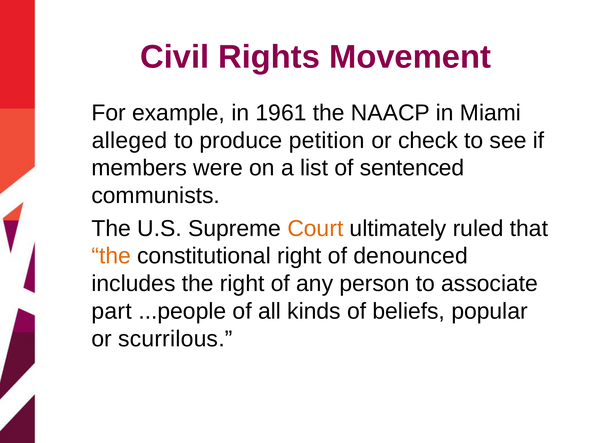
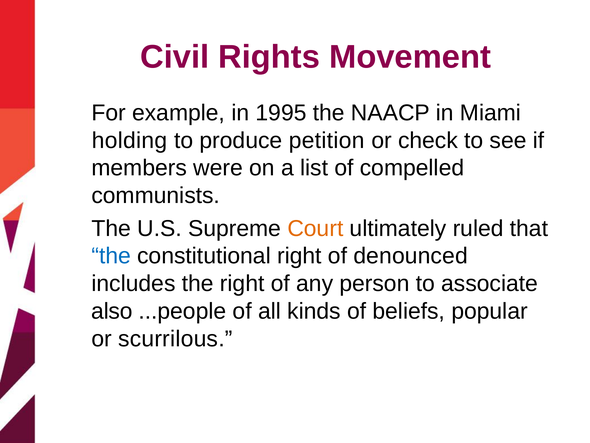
1961: 1961 -> 1995 (281, 113)
alleged: alleged -> holding (130, 140)
sentenced: sentenced -> compelled (412, 168)
the colour: orange -> blue (111, 256)
part: part -> also (112, 311)
